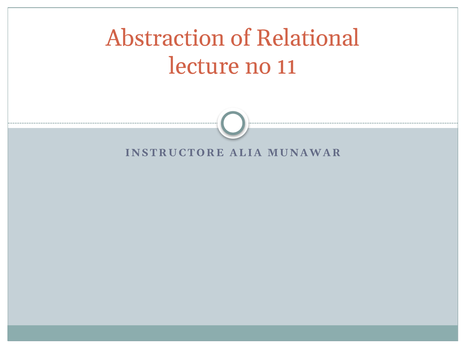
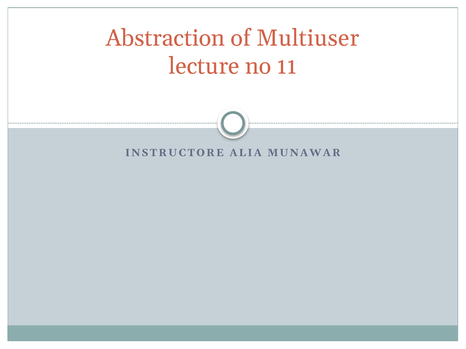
Relational: Relational -> Multiuser (308, 38)
